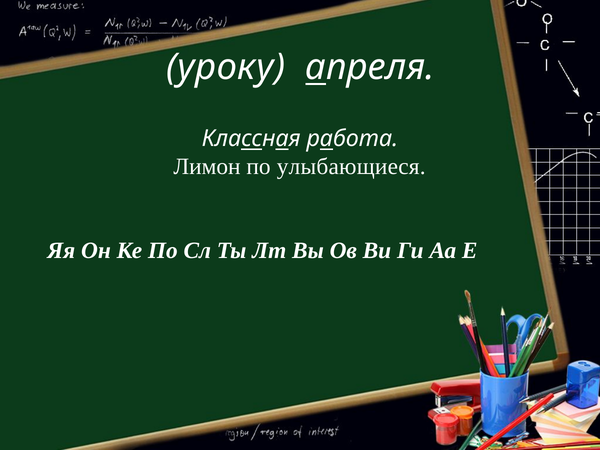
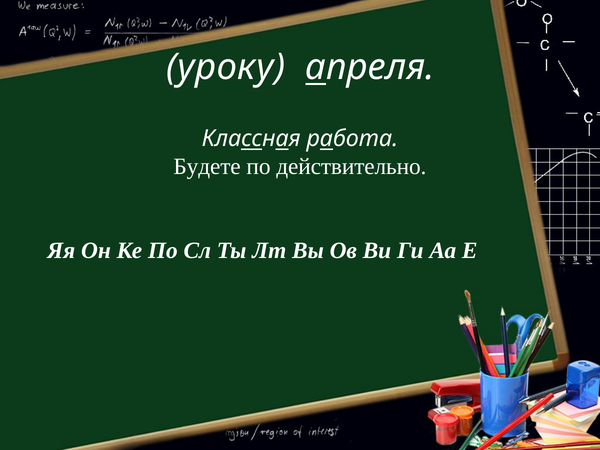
Лимон: Лимон -> Будете (207, 166)
улыбающиеся: улыбающиеся -> действительно (351, 166)
